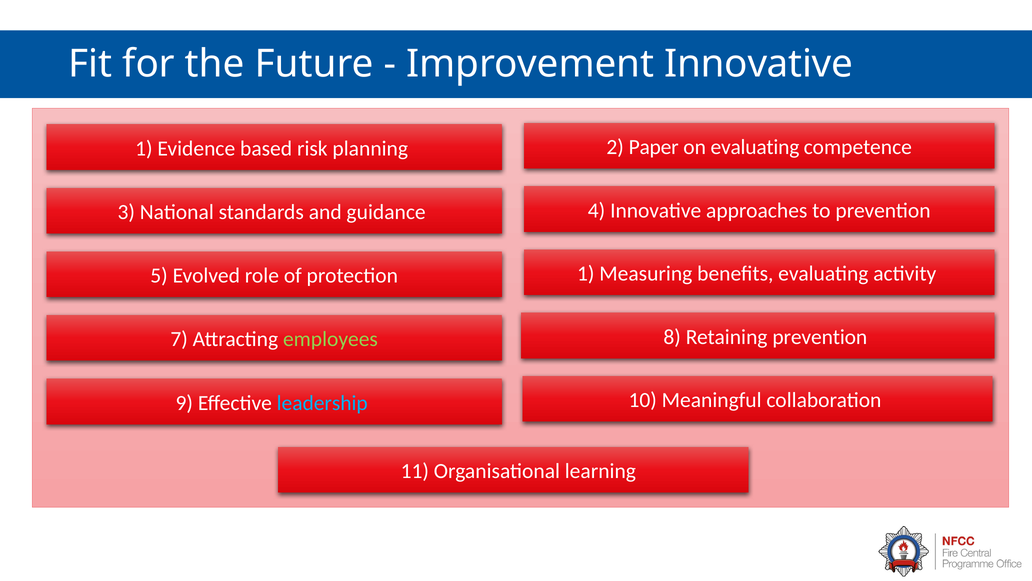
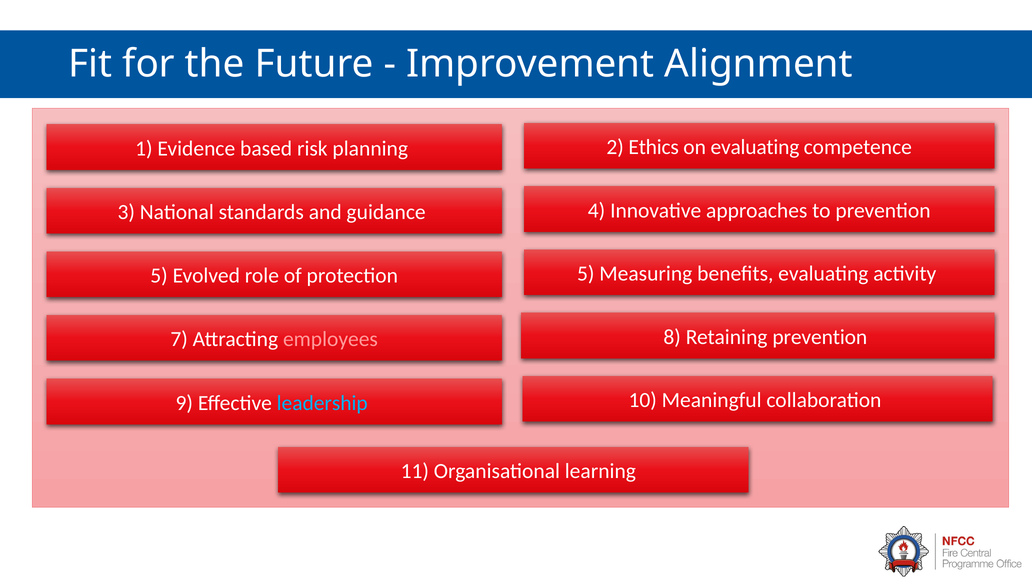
Improvement Innovative: Innovative -> Alignment (759, 64)
Paper: Paper -> Ethics (654, 147)
protection 1: 1 -> 5 (586, 273)
employees colour: light green -> pink (330, 339)
